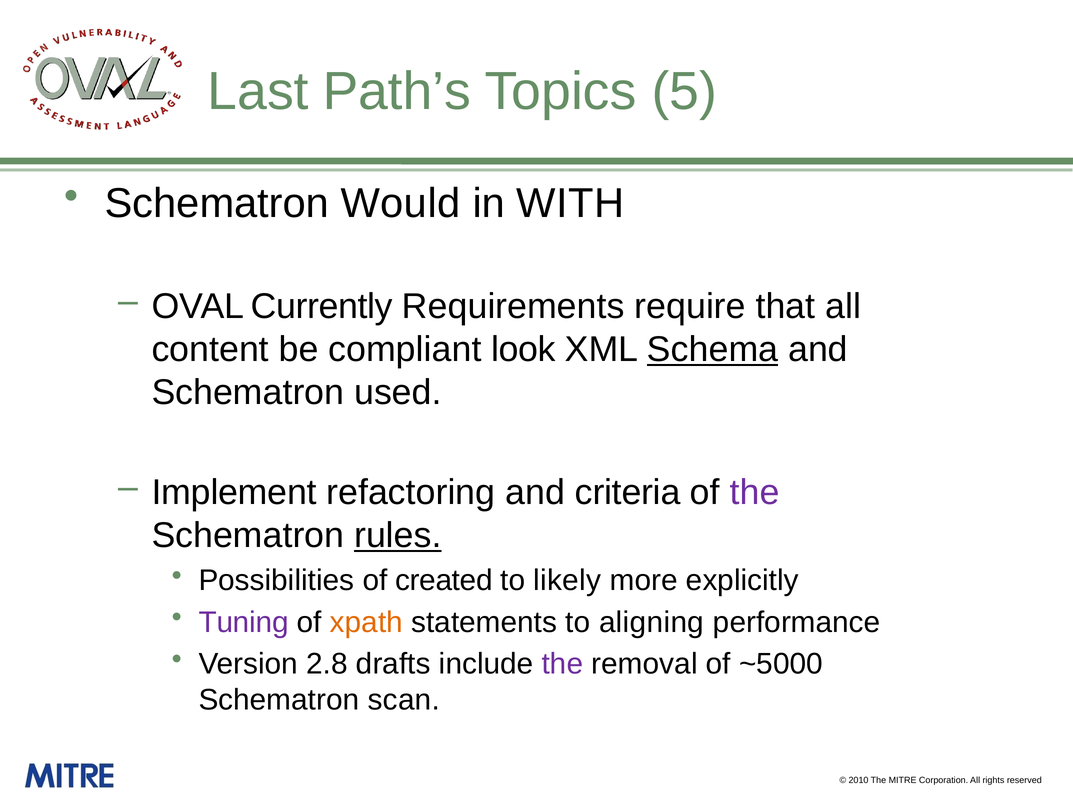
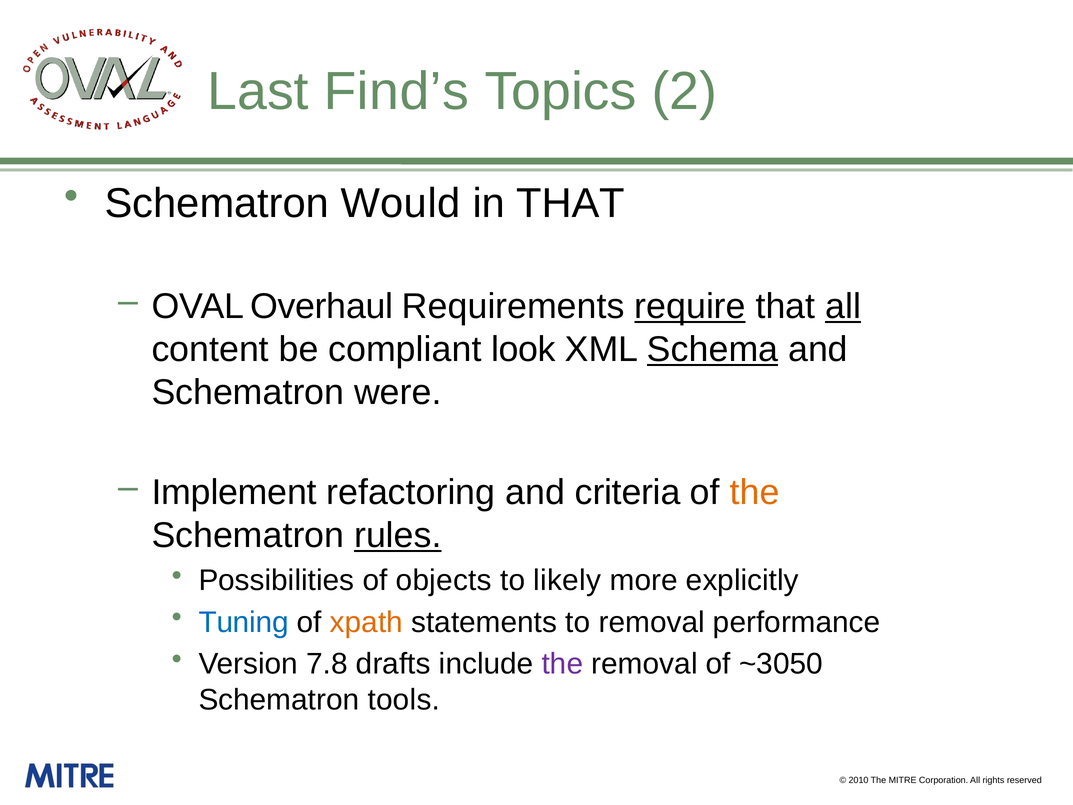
Path’s: Path’s -> Find’s (396, 91)
5: 5 -> 2 (684, 91)
in WITH: WITH -> THAT (571, 203)
Currently: Currently -> Overhaul (322, 307)
require underline: none -> present (690, 307)
all underline: none -> present (843, 307)
used: used -> were (398, 392)
the colour: purple -> orange (755, 493)
created: created -> objects (444, 580)
Tuning colour: purple -> blue (244, 622)
to aligning: aligning -> removal (652, 622)
2.8: 2.8 -> 7.8 (327, 664)
~5000: ~5000 -> ~3050 (781, 664)
scan: scan -> tools (404, 700)
